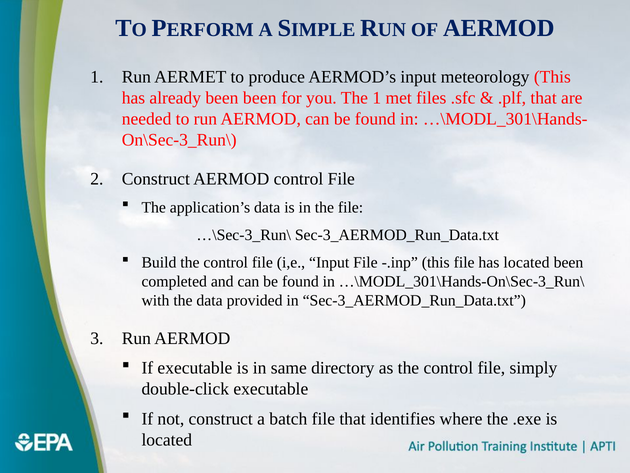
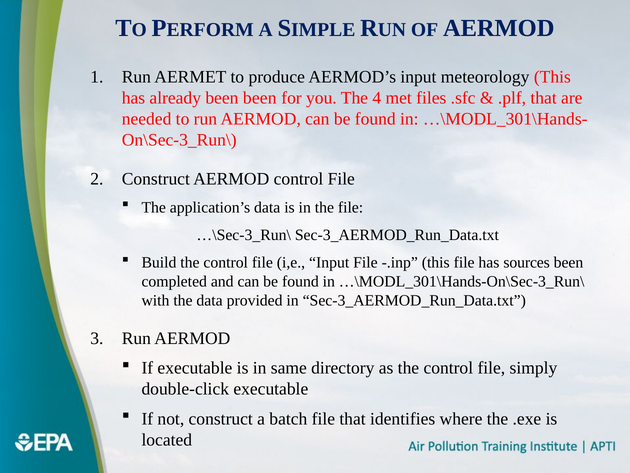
The 1: 1 -> 4 (377, 98)
has located: located -> sources (527, 262)
